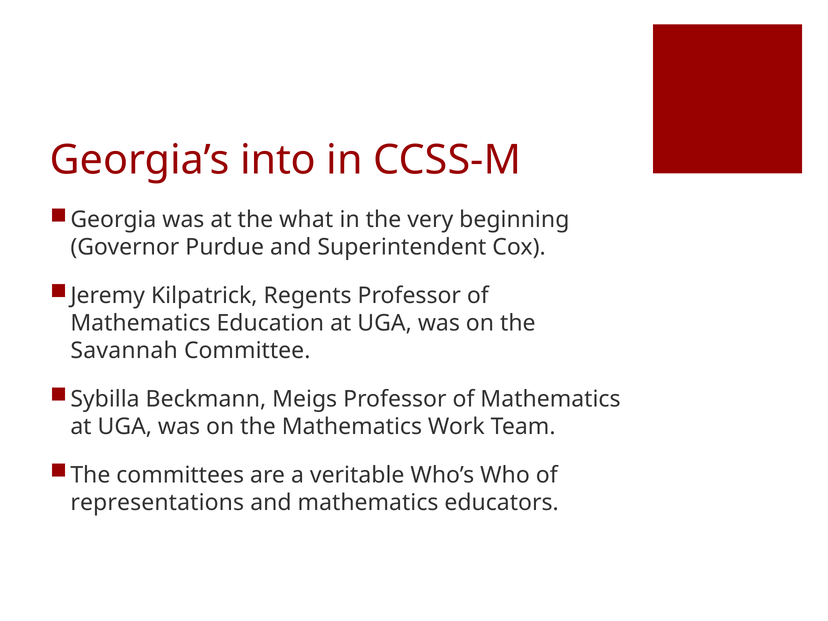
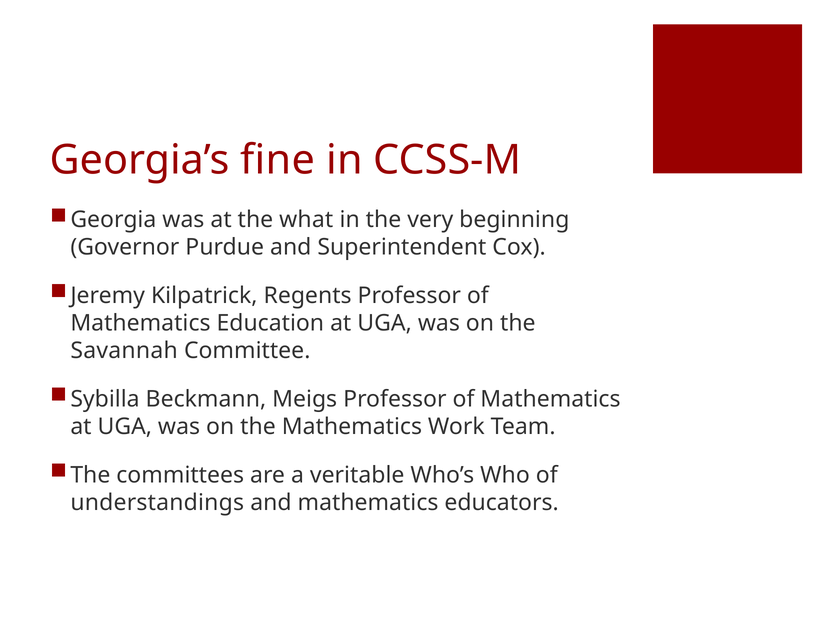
into: into -> fine (278, 160)
representations: representations -> understandings (157, 503)
